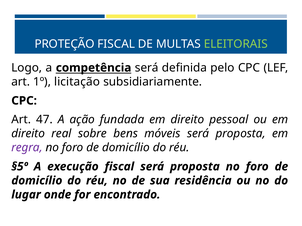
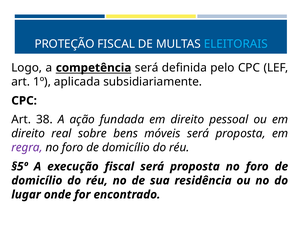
ELEITORAIS colour: light green -> light blue (236, 44)
licitação: licitação -> aplicada (77, 82)
47: 47 -> 38 (44, 120)
